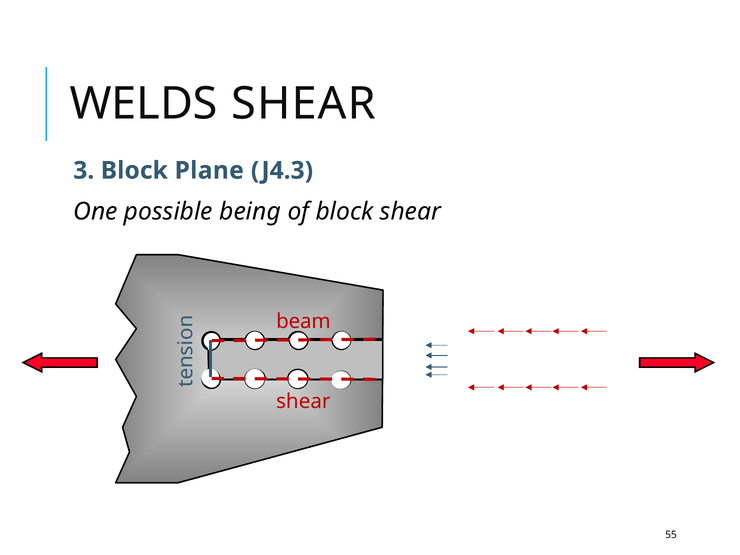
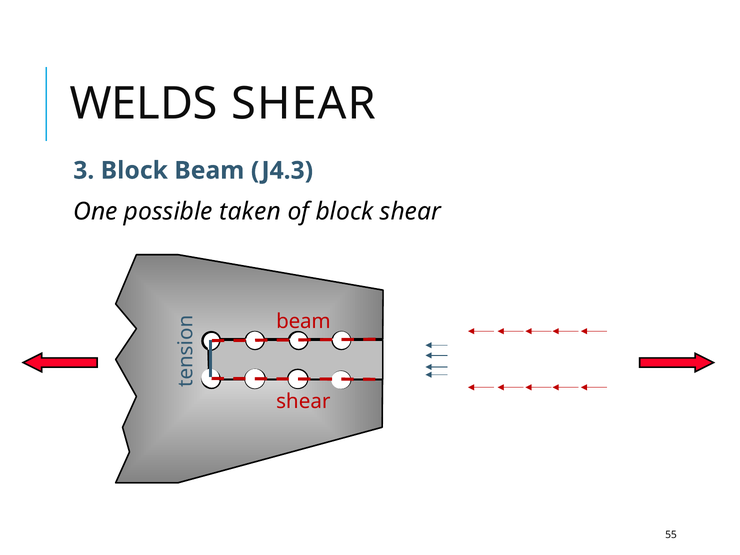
Block Plane: Plane -> Beam (209, 171)
being: being -> taken (250, 212)
